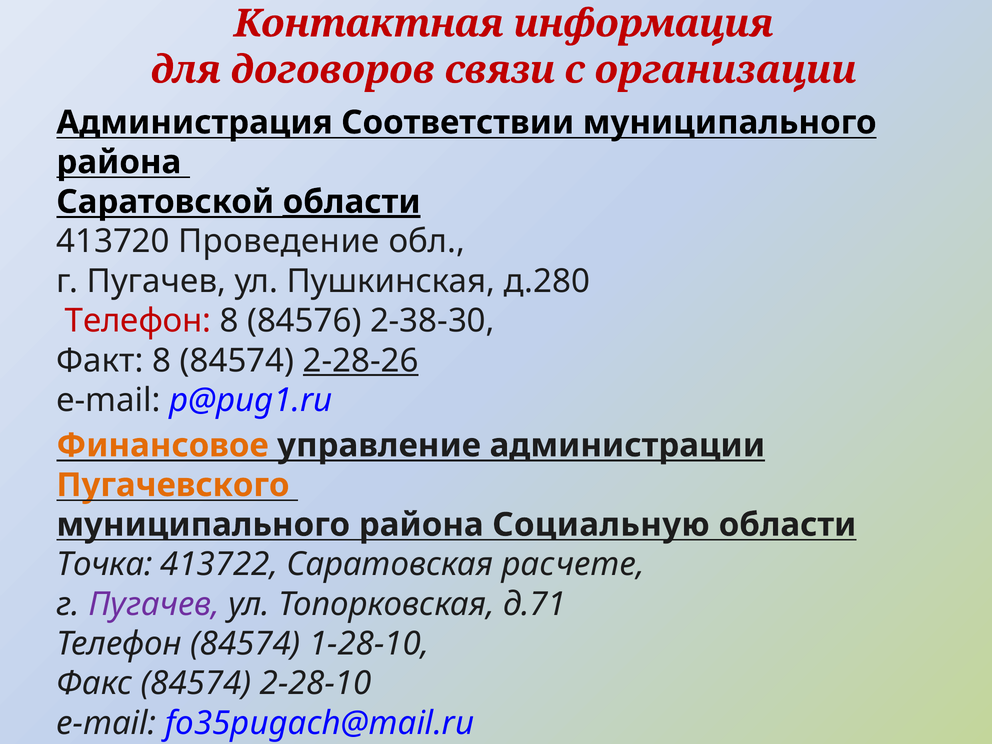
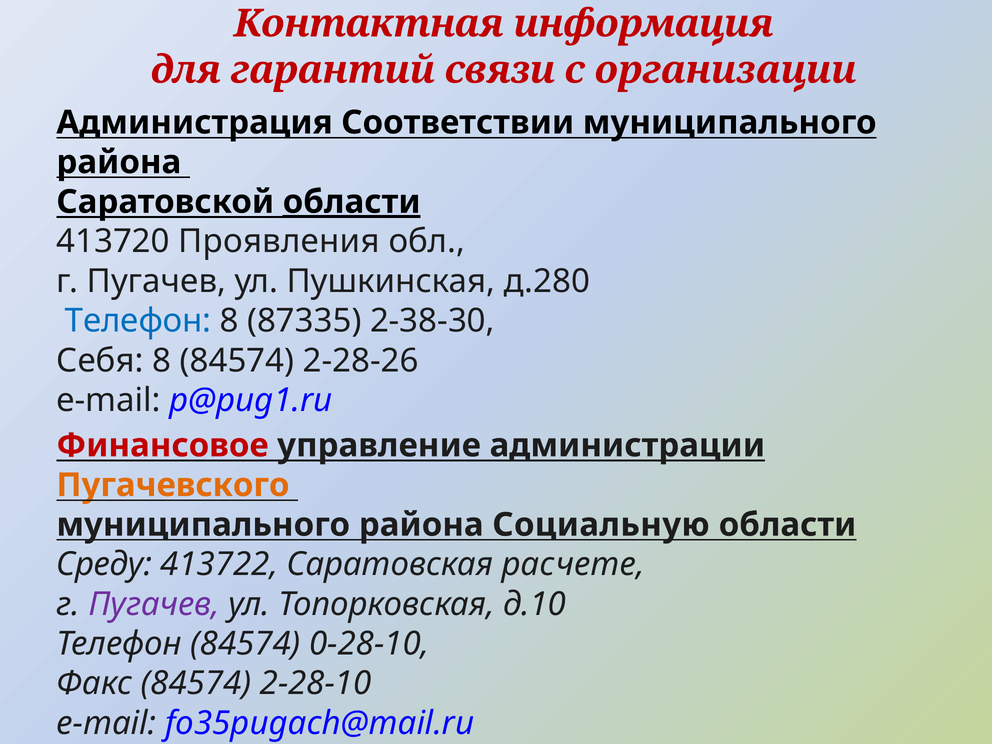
договоров: договоров -> гарантий (333, 70)
Проведение: Проведение -> Проявления (279, 242)
Телефон colour: red -> blue (138, 321)
84576: 84576 -> 87335 (304, 321)
Факт: Факт -> Себя (100, 361)
2-28-26 underline: present -> none (361, 361)
Финансовое colour: orange -> red (163, 445)
Точка: Точка -> Среду (104, 564)
д.71: д.71 -> д.10 (535, 604)
1-28-10: 1-28-10 -> 0-28-10 (369, 644)
